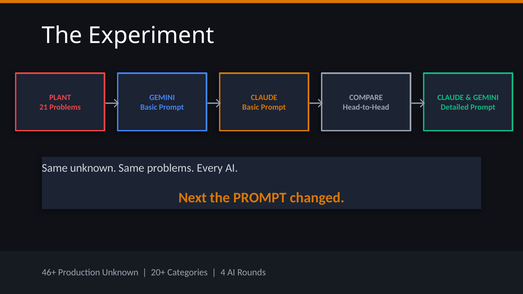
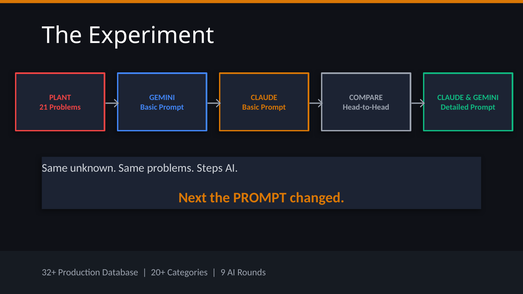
Every: Every -> Steps (210, 168)
46+: 46+ -> 32+ (49, 273)
Production Unknown: Unknown -> Database (120, 273)
4: 4 -> 9 (223, 273)
